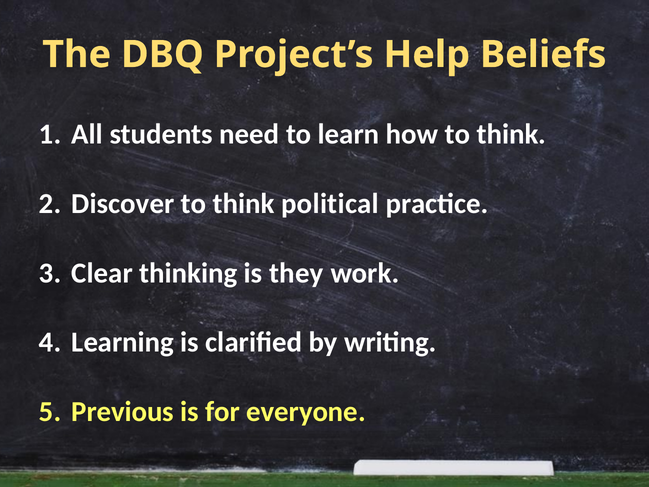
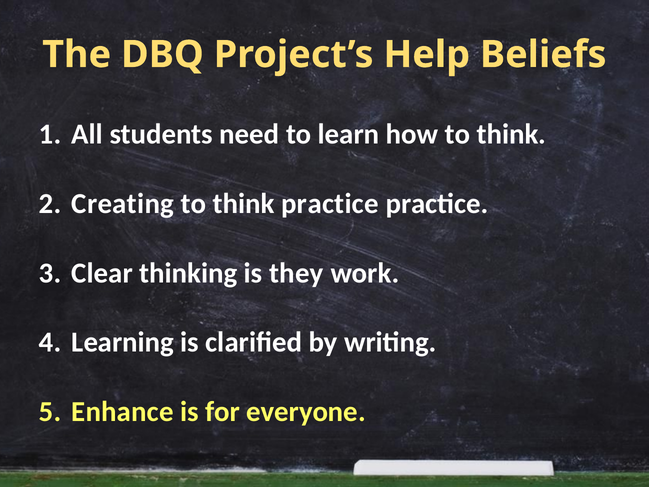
Discover: Discover -> Creating (123, 204)
think political: political -> practice (330, 204)
Previous: Previous -> Enhance (122, 412)
